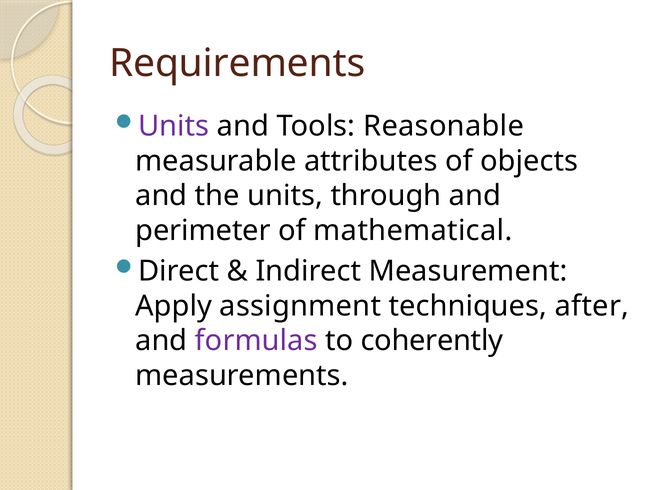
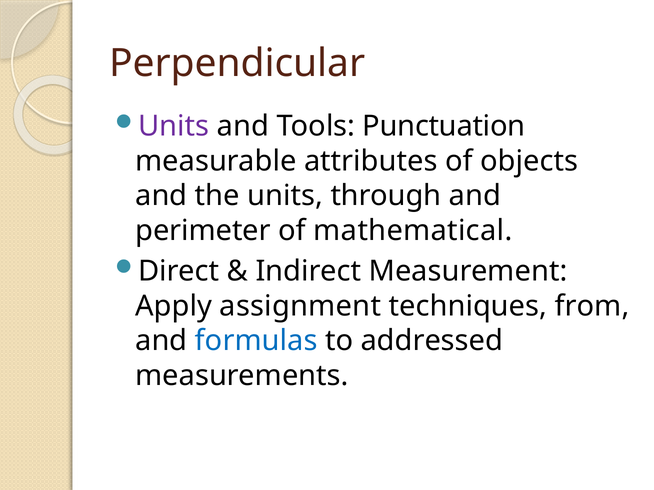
Requirements: Requirements -> Perpendicular (237, 63)
Reasonable: Reasonable -> Punctuation (444, 126)
after: after -> from (592, 306)
formulas colour: purple -> blue (256, 341)
coherently: coherently -> addressed (432, 341)
